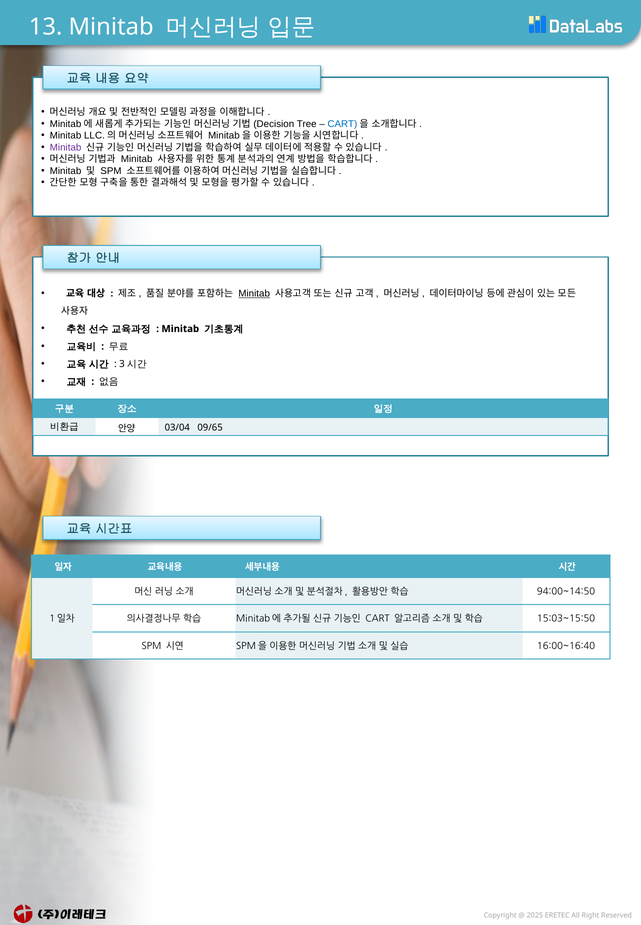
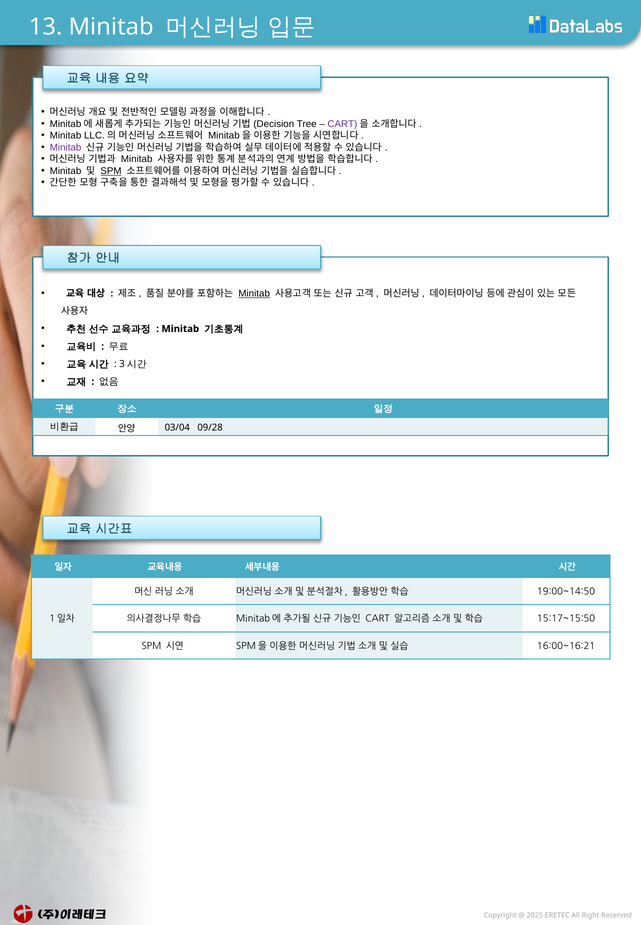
CART colour: blue -> purple (342, 124)
SPM underline: none -> present (111, 171)
09/65: 09/65 -> 09/28 (210, 428)
94:00~14:50: 94:00~14:50 -> 19:00~14:50 (566, 592)
15:03~15:50: 15:03~15:50 -> 15:17~15:50 (566, 619)
16:00~16:40: 16:00~16:40 -> 16:00~16:21 (566, 647)
